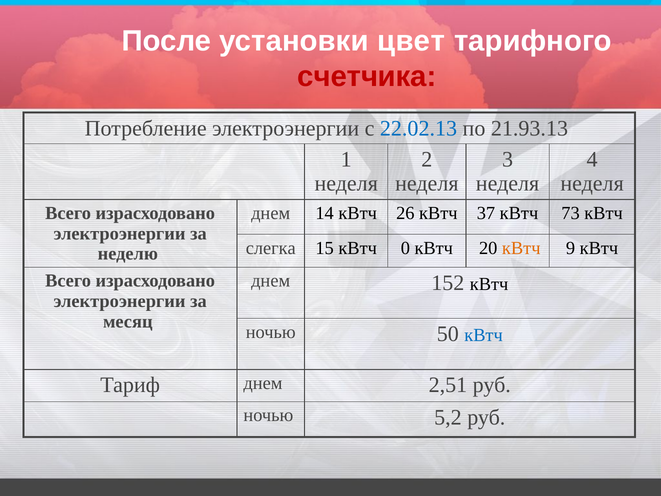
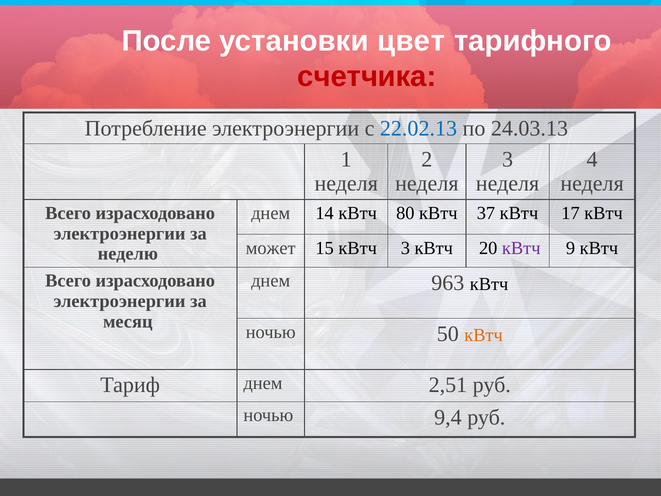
21.93.13: 21.93.13 -> 24.03.13 (529, 128)
26: 26 -> 80 (405, 213)
73: 73 -> 17 (571, 213)
слегка: слегка -> может (271, 248)
кВтч 0: 0 -> 3 (405, 248)
кВтч colour: orange -> purple (521, 248)
152: 152 -> 963 (448, 283)
кВтч colour: blue -> orange (484, 335)
5,2: 5,2 -> 9,4 (448, 417)
